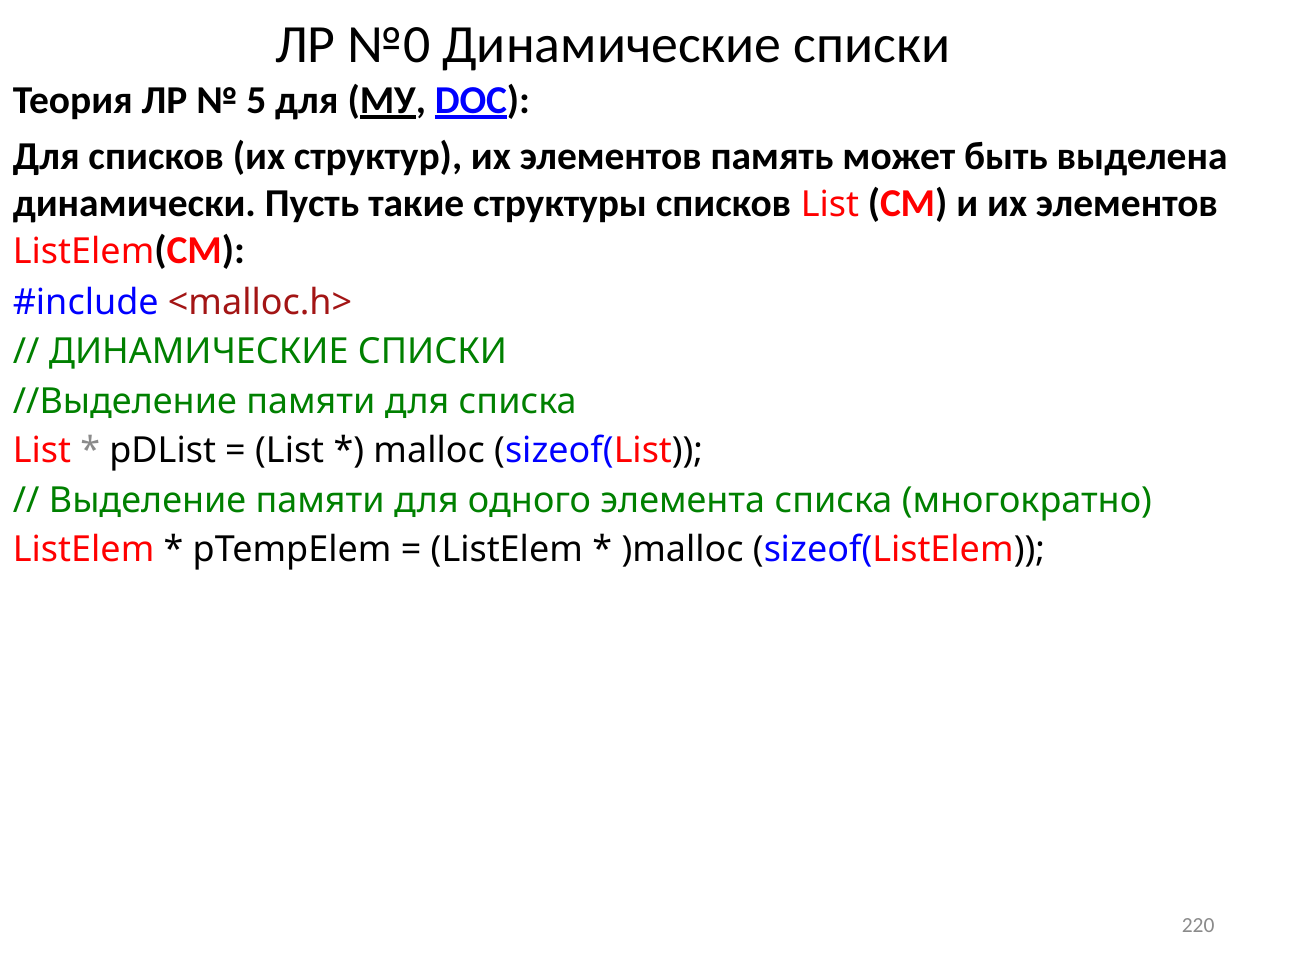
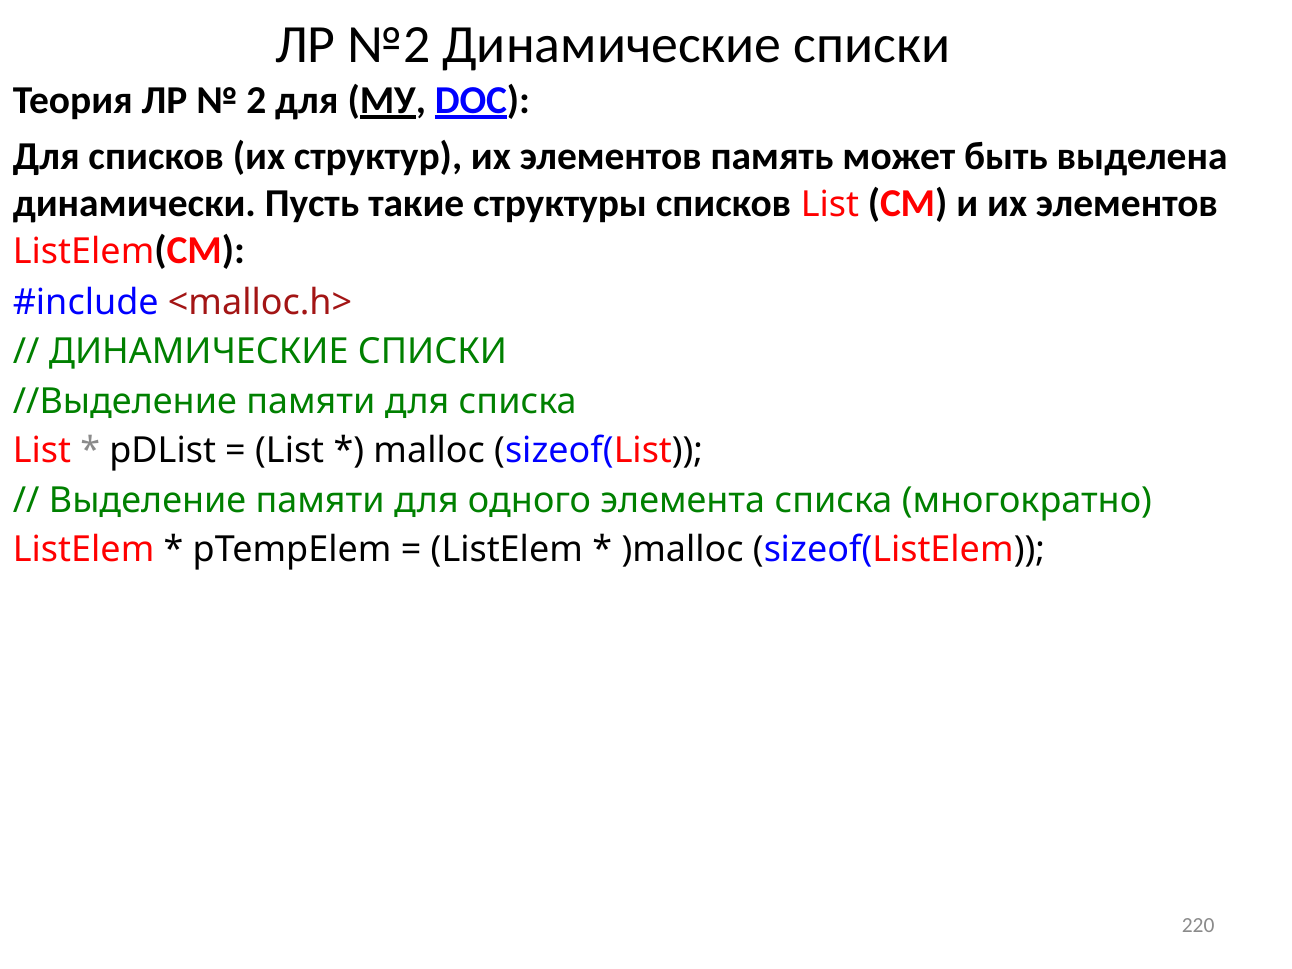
№0: №0 -> №2 (389, 44)
5: 5 -> 2 (256, 100)
